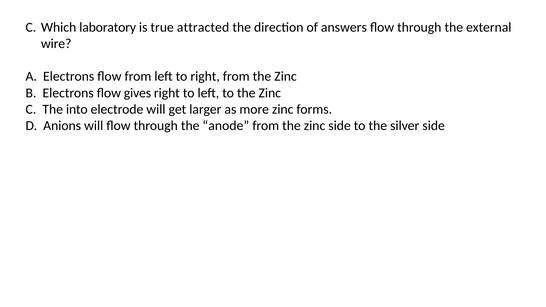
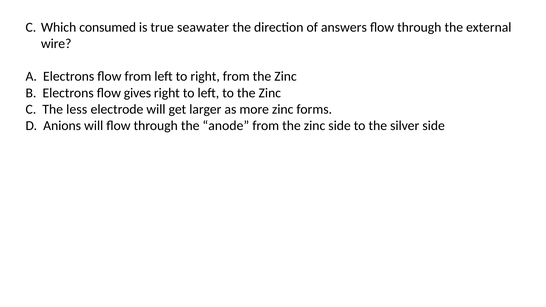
laboratory: laboratory -> consumed (108, 27)
attracted: attracted -> seawater (203, 27)
into: into -> less (77, 109)
